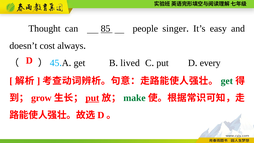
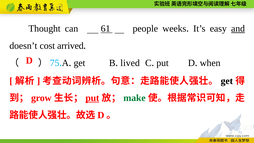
85: 85 -> 61 (106, 29)
singer: singer -> weeks (174, 29)
and underline: none -> present (238, 29)
always: always -> arrived (70, 46)
45: 45 -> 75 (55, 63)
every: every -> when (210, 63)
get colour: green -> black (227, 81)
